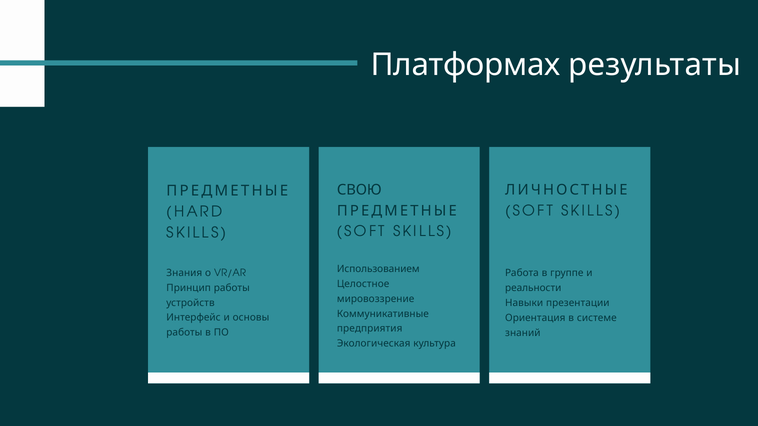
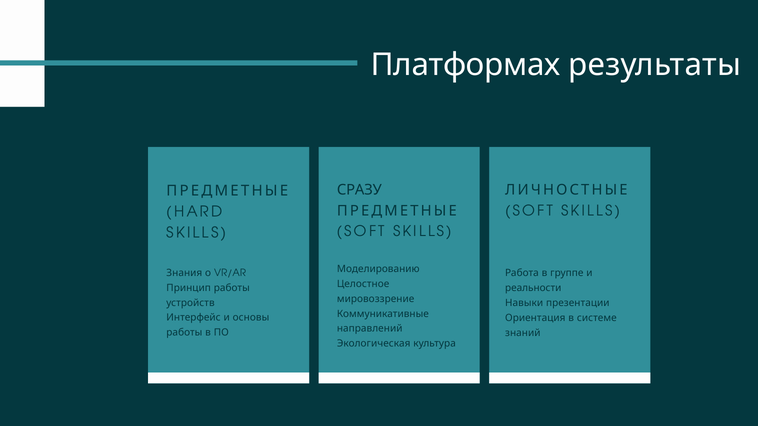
СВОЮ: СВОЮ -> СРАЗУ (359, 190)
Использованием: Использованием -> Моделированию (378, 269)
предприятия: предприятия -> направлений (370, 329)
